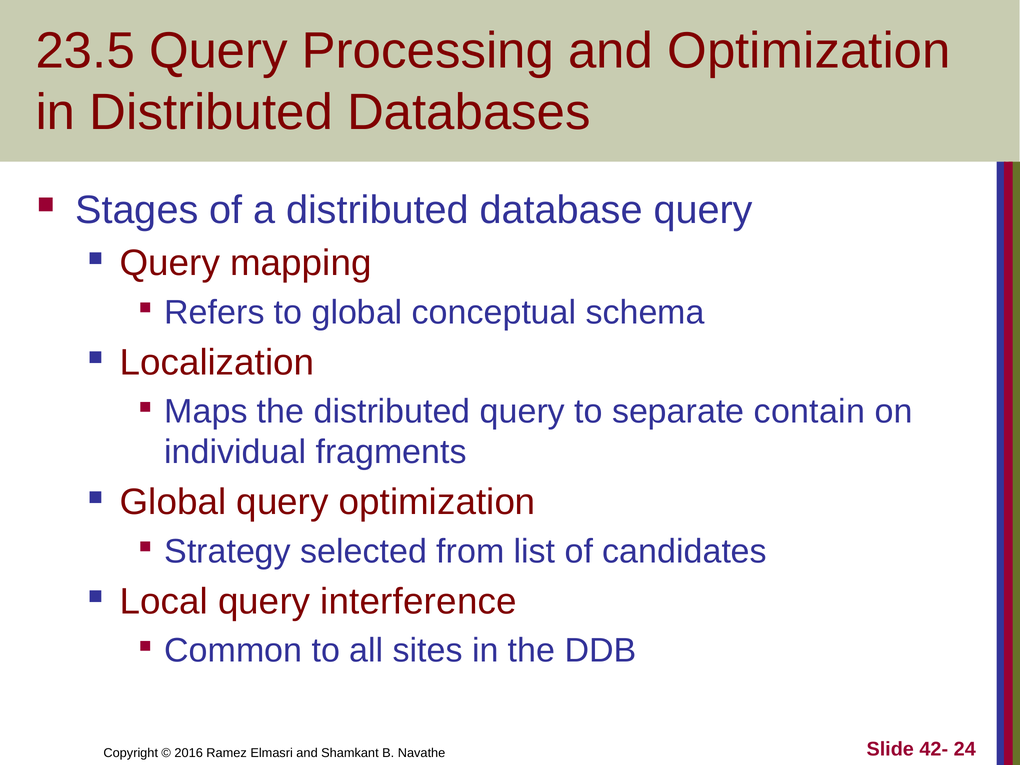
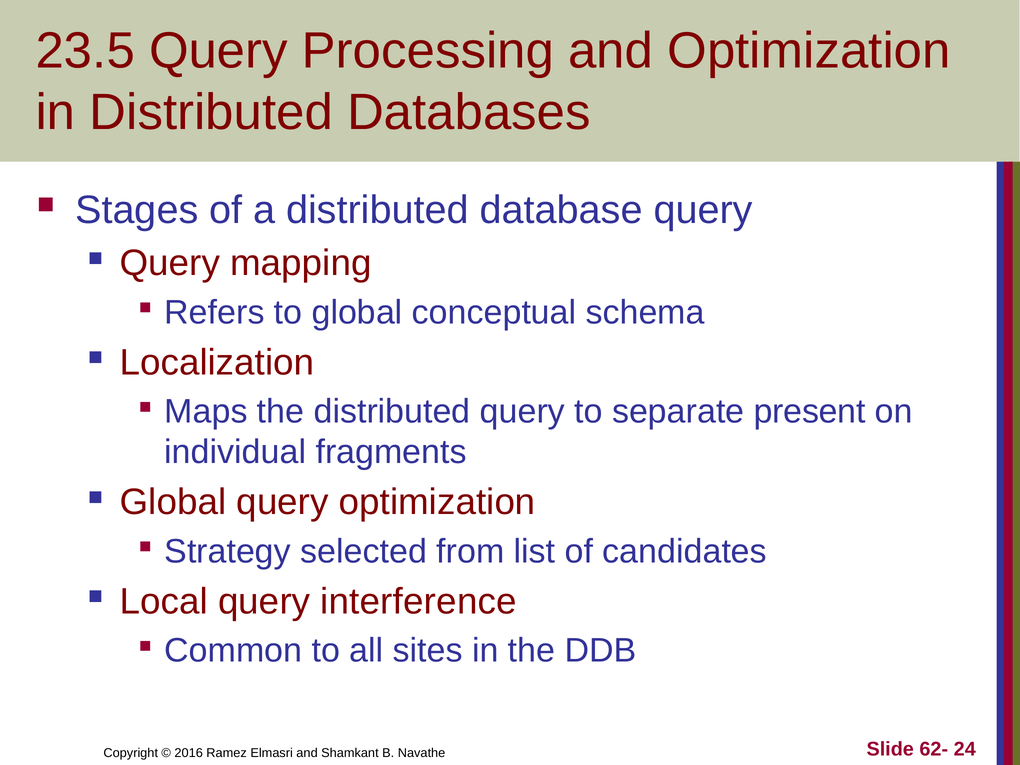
contain: contain -> present (810, 411)
42-: 42- -> 62- (934, 749)
